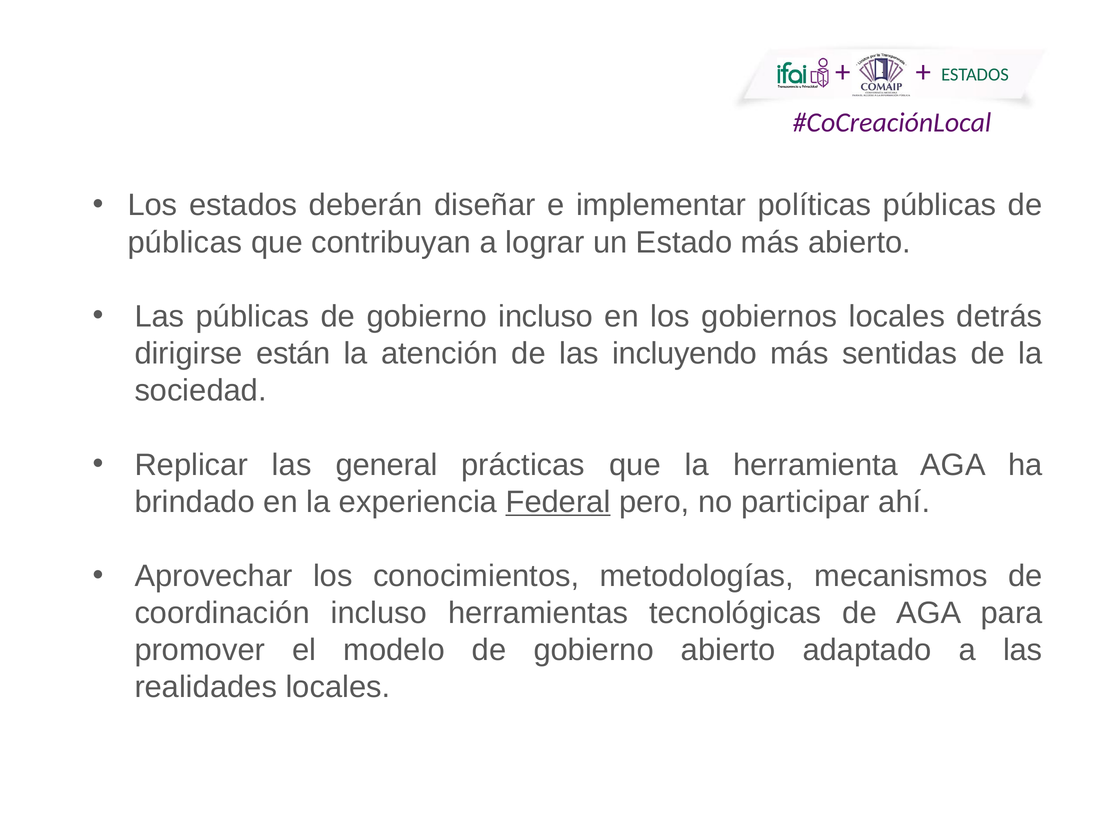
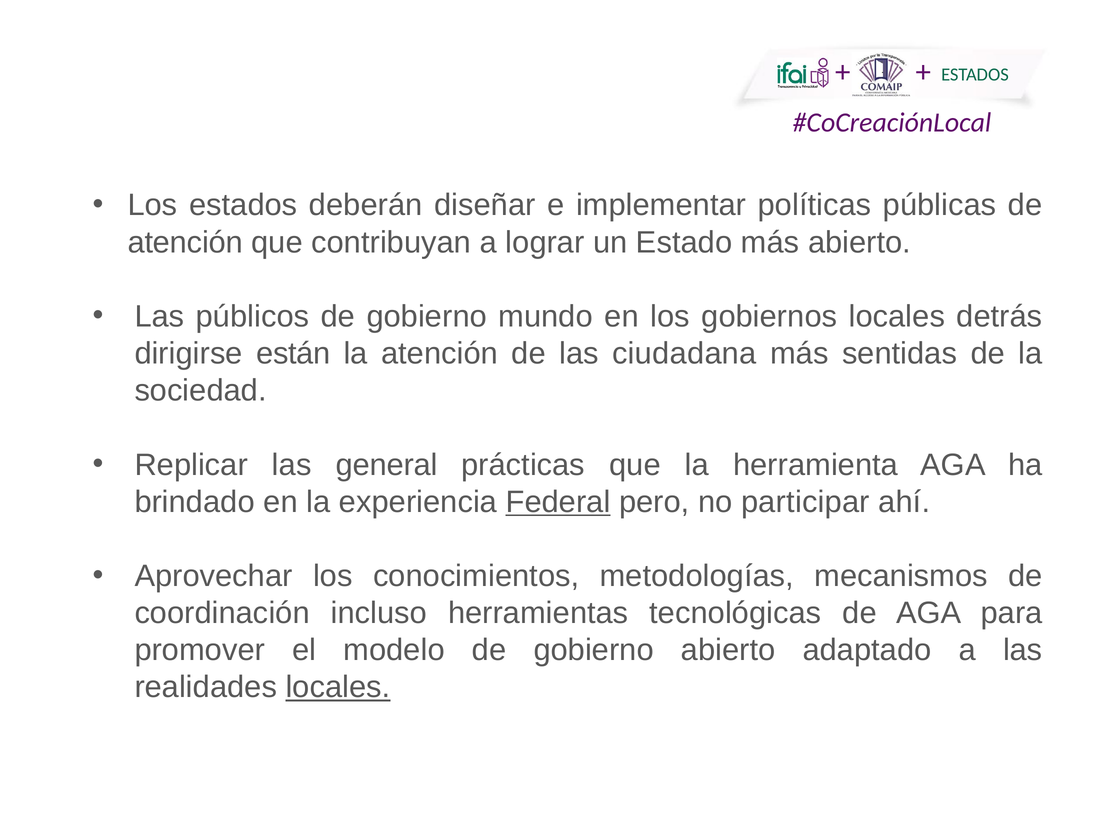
públicas: públicas -> atención (185, 242)
Las públicas: públicas -> públicos (252, 316)
gobierno incluso: incluso -> mundo (546, 316)
incluyendo: incluyendo -> ciudadana (684, 354)
locales underline: none -> present (338, 687)
